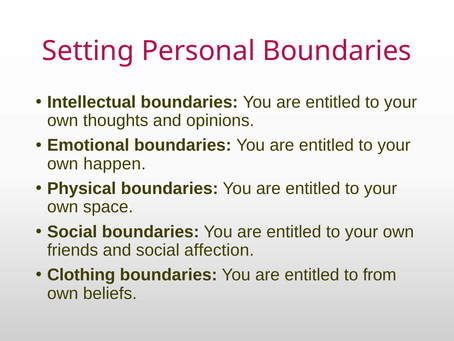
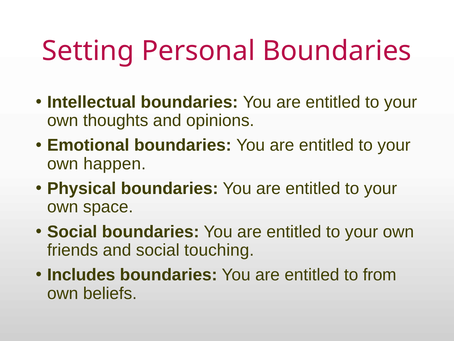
affection: affection -> touching (219, 250)
Clothing: Clothing -> Includes (81, 275)
